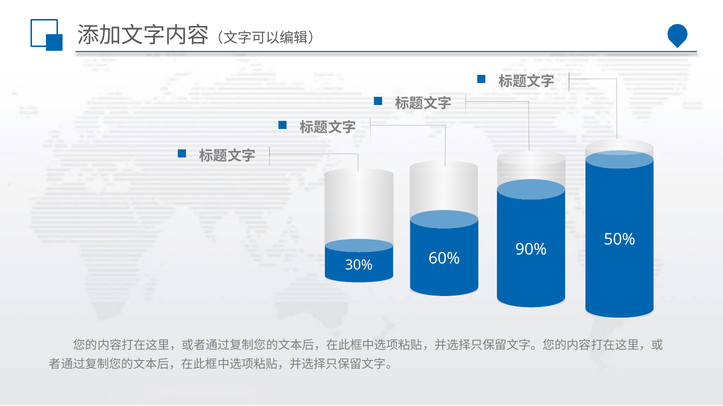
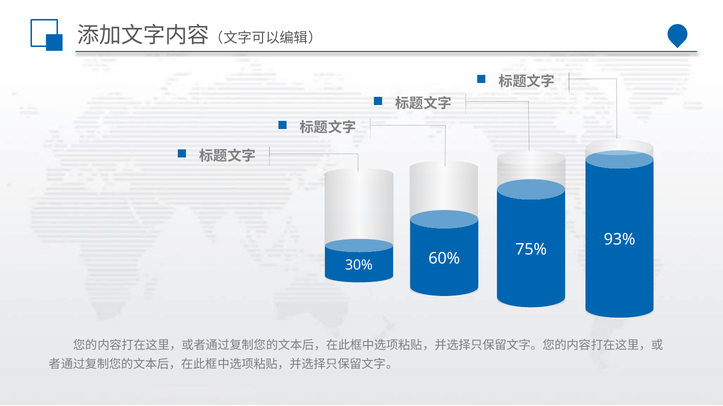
50%: 50% -> 93% (620, 240)
90%: 90% -> 75% (531, 250)
